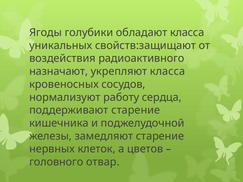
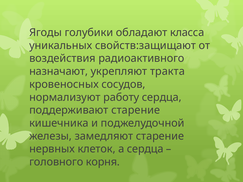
укрепляют класса: класса -> тракта (167, 71)
а цветов: цветов -> сердца (145, 149)
отвар: отвар -> корня (103, 162)
